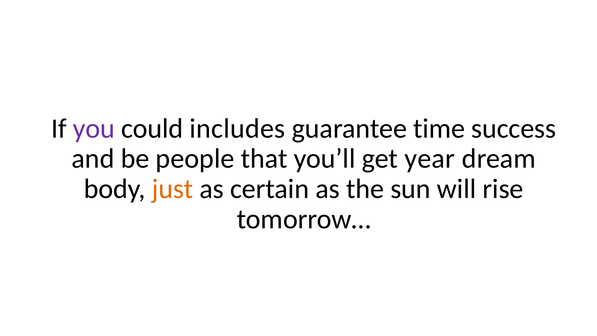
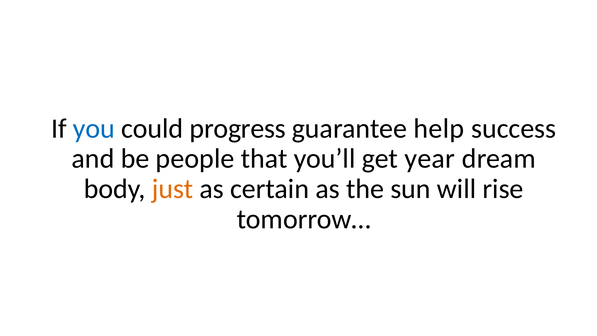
you colour: purple -> blue (94, 128)
includes: includes -> progress (238, 128)
time: time -> help (439, 128)
